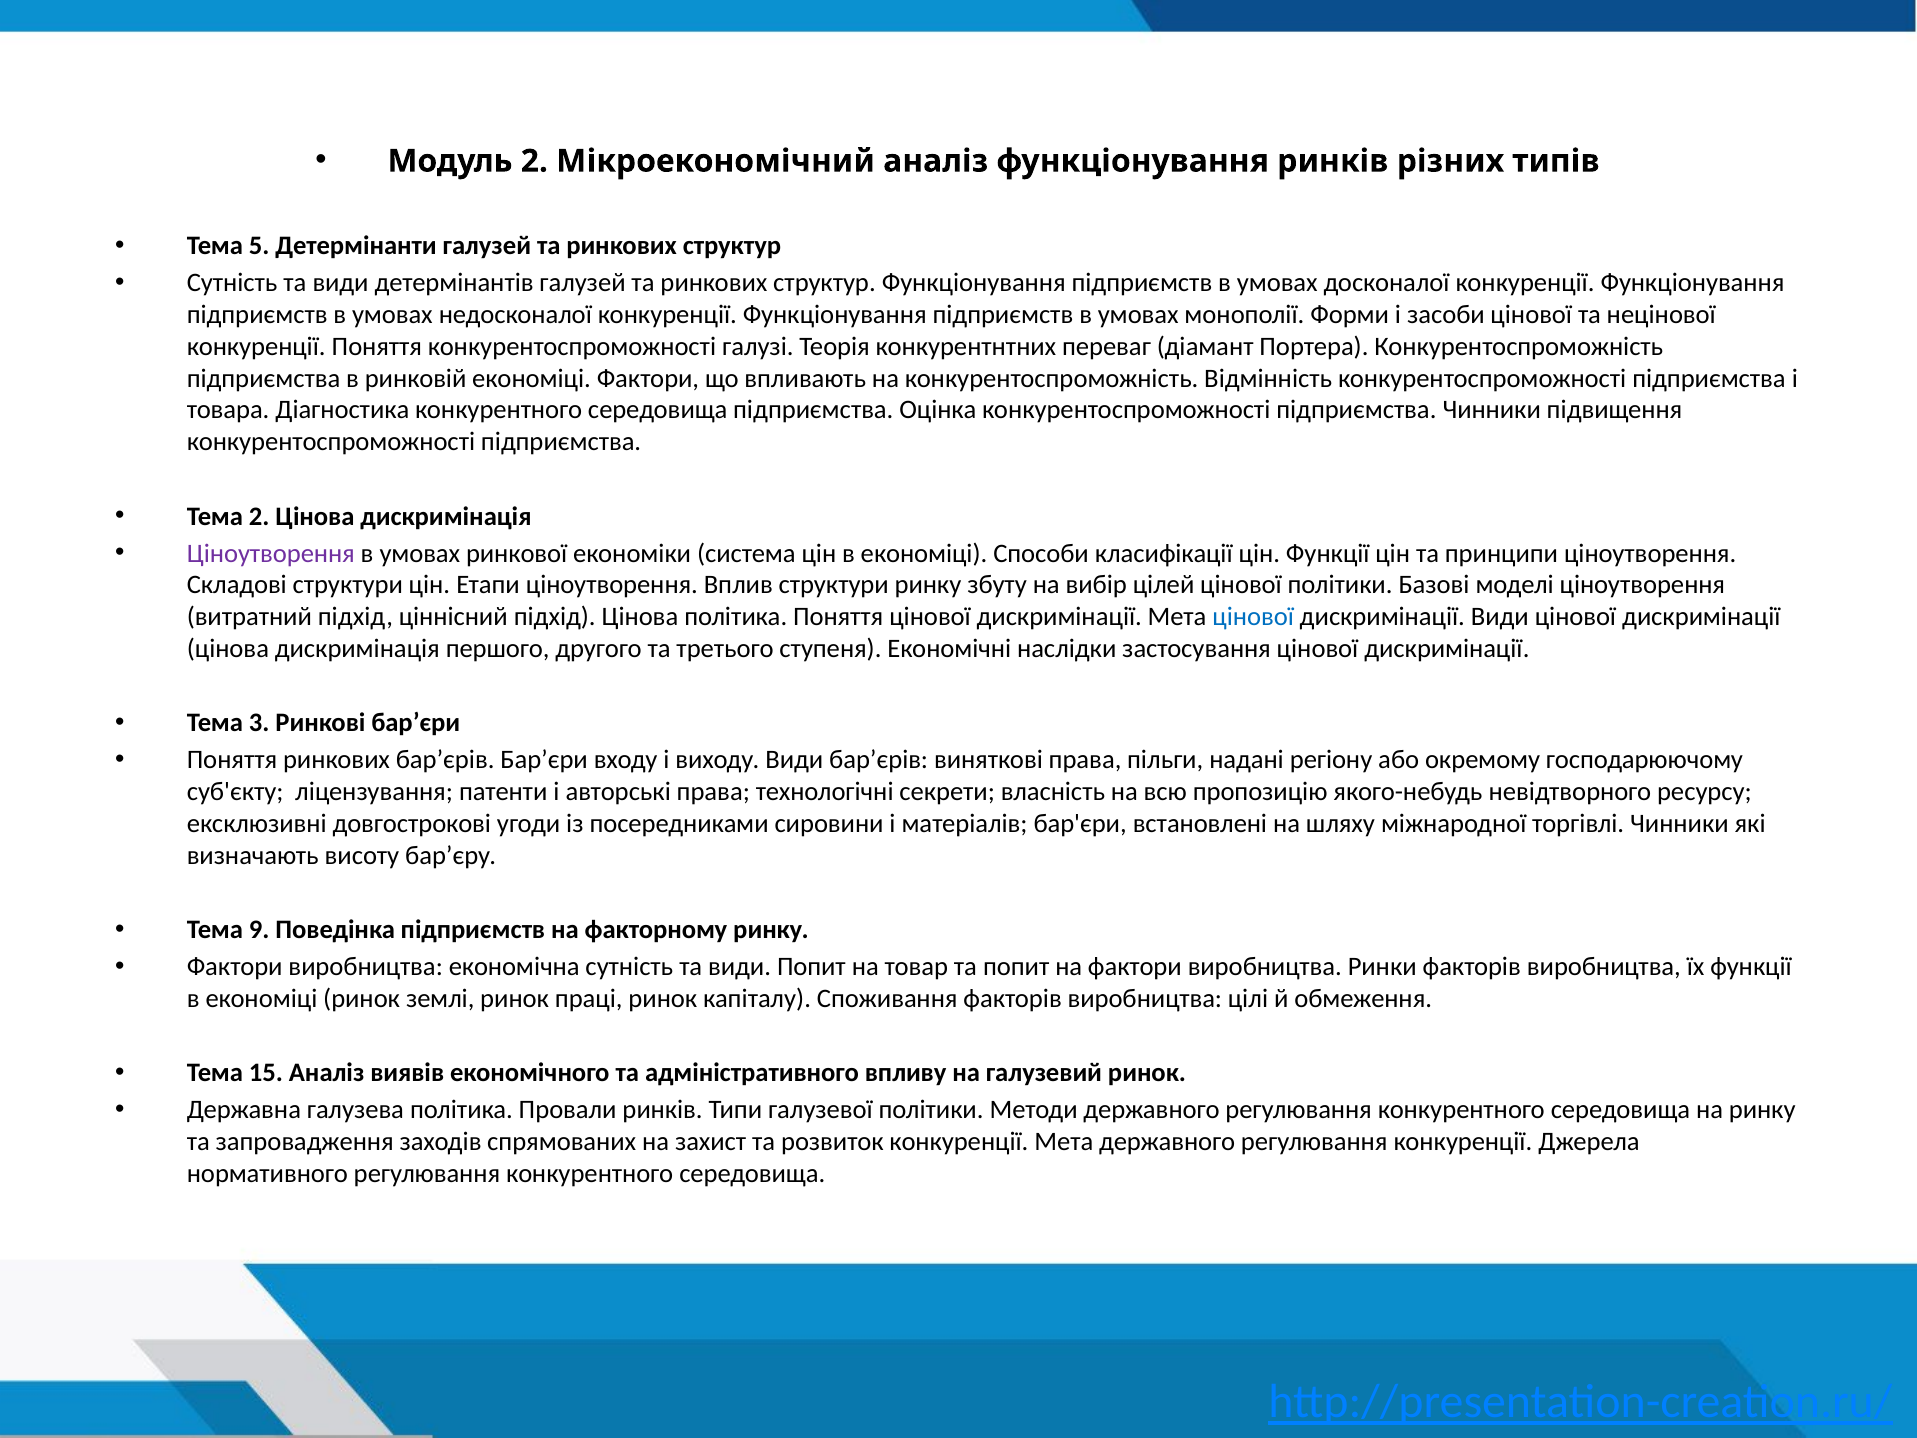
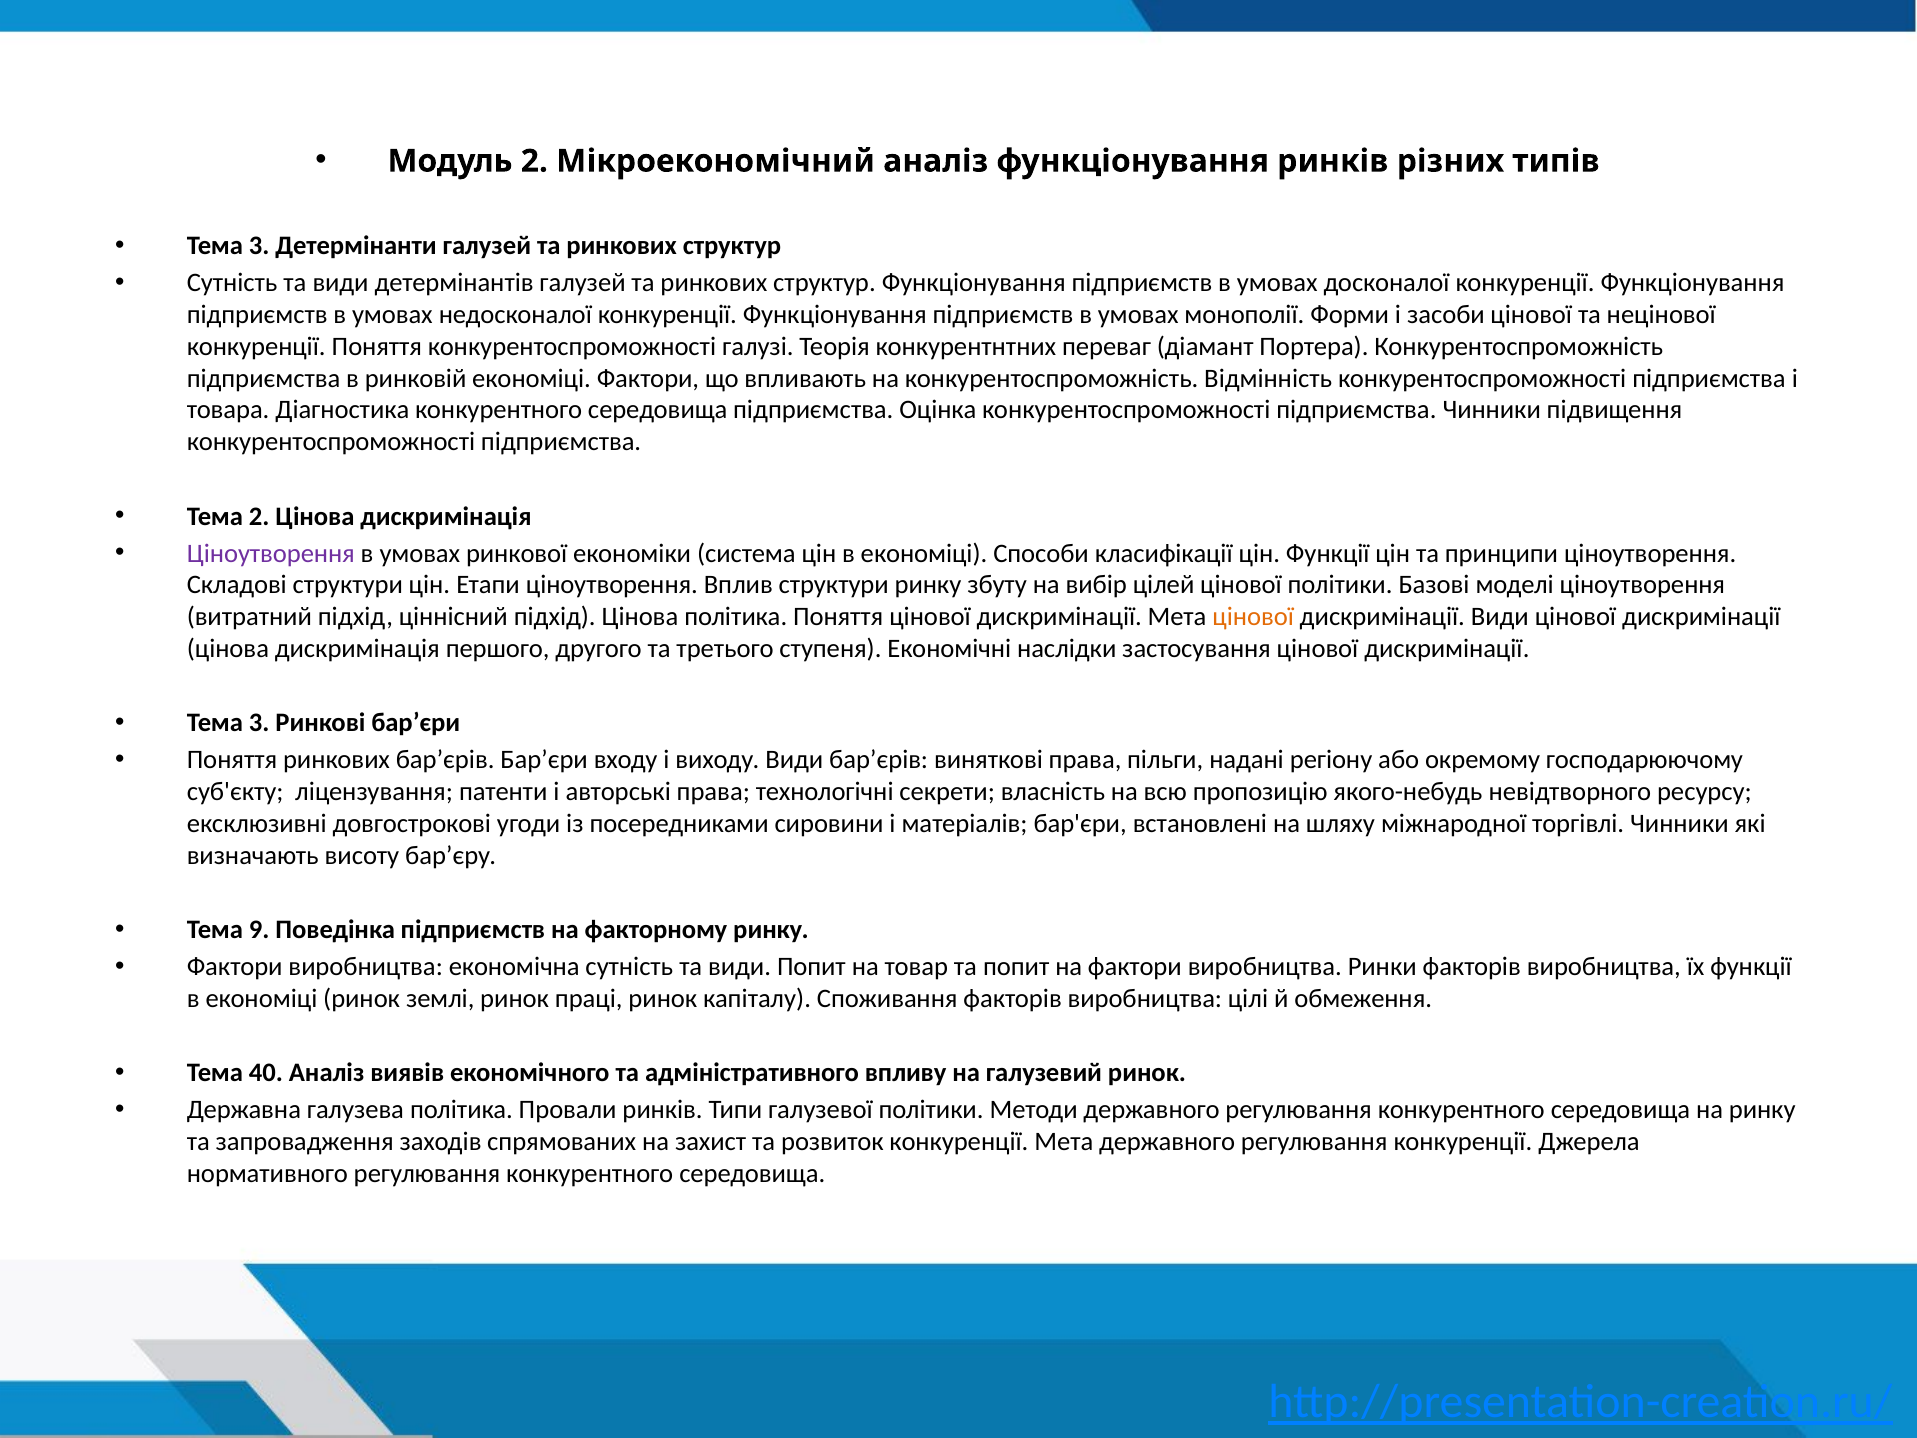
5: 5 -> 3 (259, 246)
цінової colour: blue -> orange (1253, 617)
15: 15 -> 40 (266, 1073)
